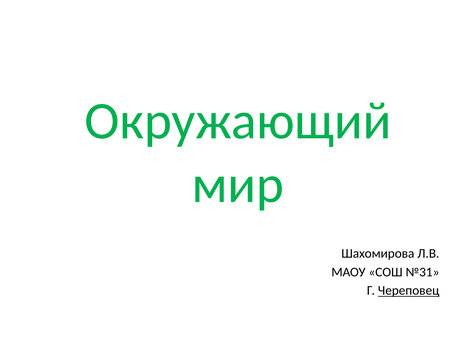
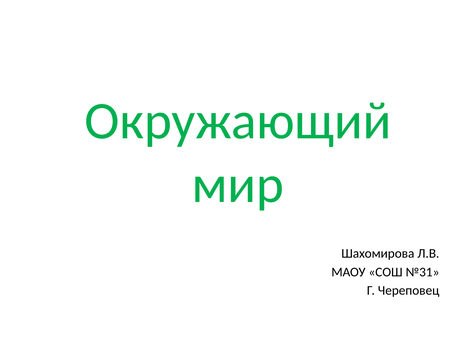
Череповец underline: present -> none (409, 291)
